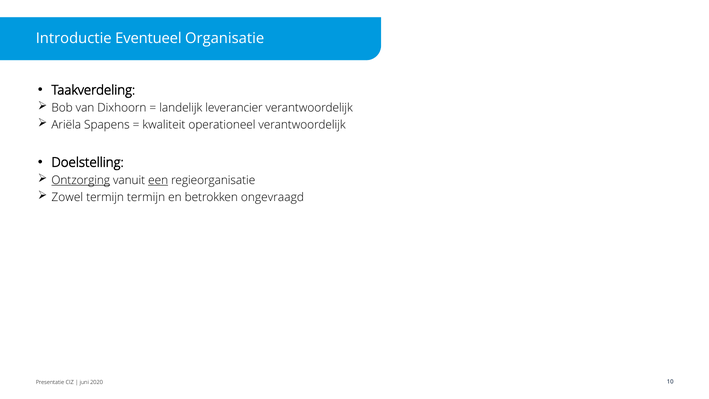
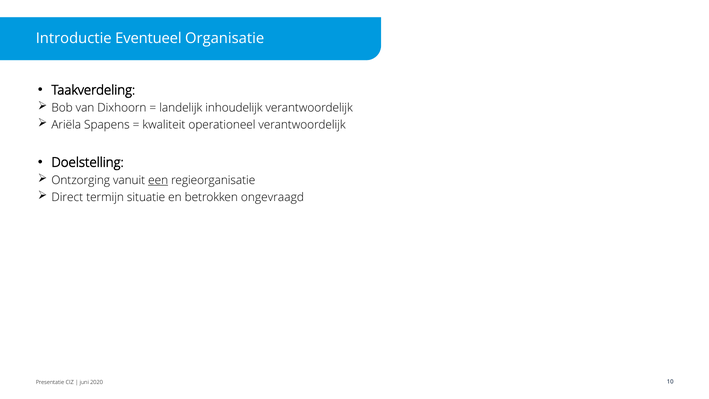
leverancier: leverancier -> inhoudelijk (234, 108)
Ontzorging underline: present -> none (81, 180)
Zowel: Zowel -> Direct (67, 197)
termijn termijn: termijn -> situatie (146, 197)
